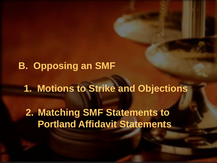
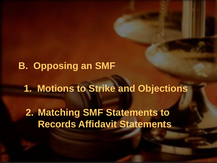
Portland: Portland -> Records (57, 124)
